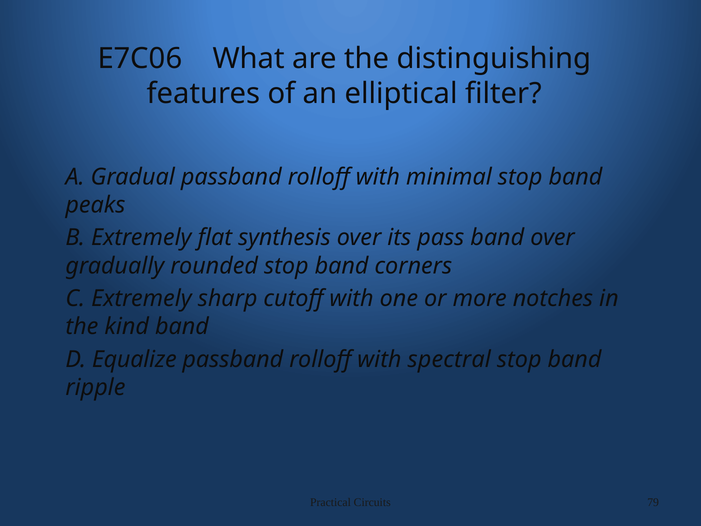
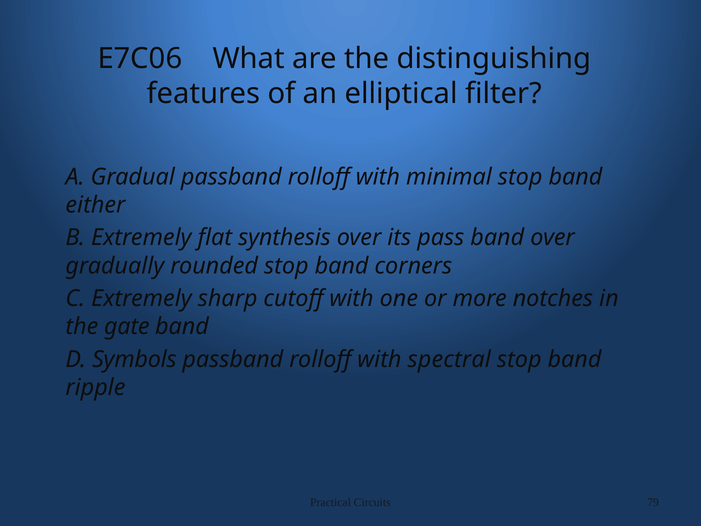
peaks: peaks -> either (95, 205)
kind: kind -> gate (127, 326)
Equalize: Equalize -> Symbols (134, 359)
